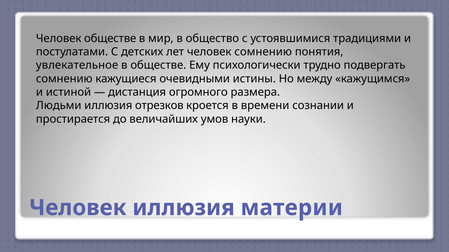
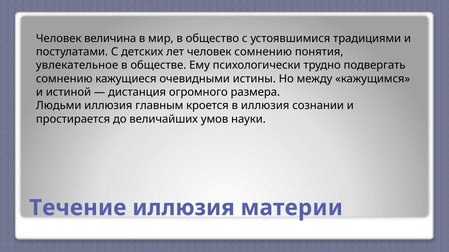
Человек обществе: обществе -> величина (110, 39)
отрезков: отрезков -> главным (159, 106)
в времени: времени -> иллюзия (265, 106)
Человек: Человек -> Течение (78, 208)
